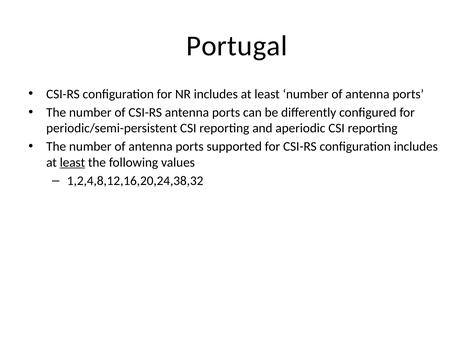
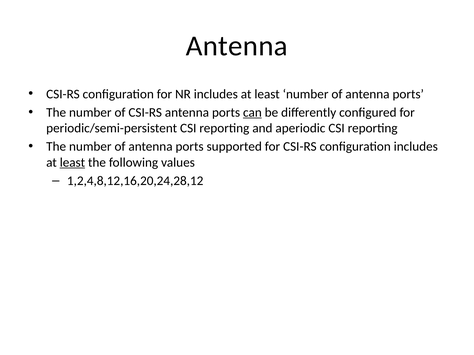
Portugal: Portugal -> Antenna (237, 46)
can underline: none -> present (252, 113)
1,2,4,8,12,16,20,24,38,32: 1,2,4,8,12,16,20,24,38,32 -> 1,2,4,8,12,16,20,24,28,12 (135, 181)
